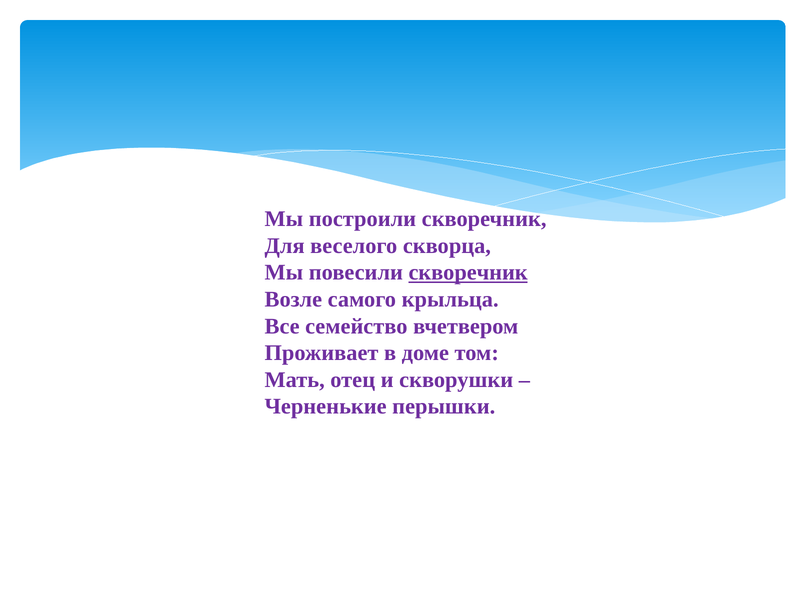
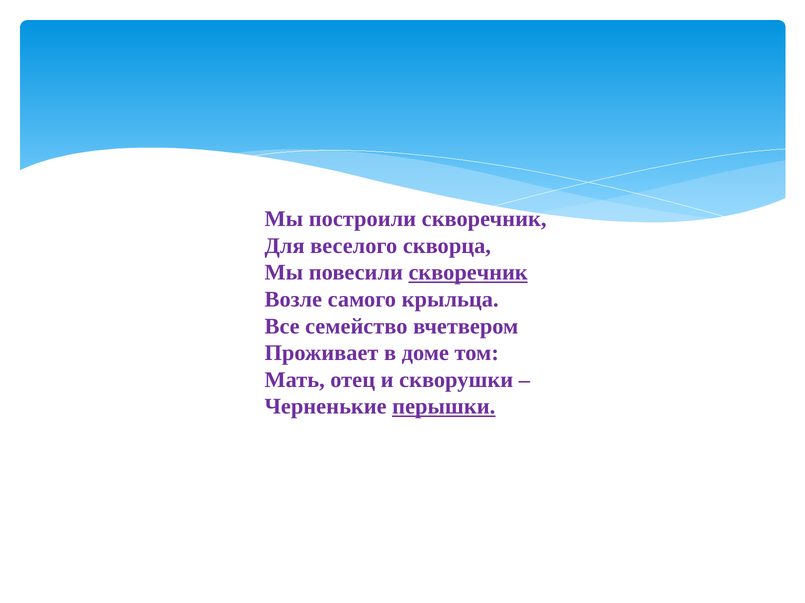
перышки underline: none -> present (444, 407)
